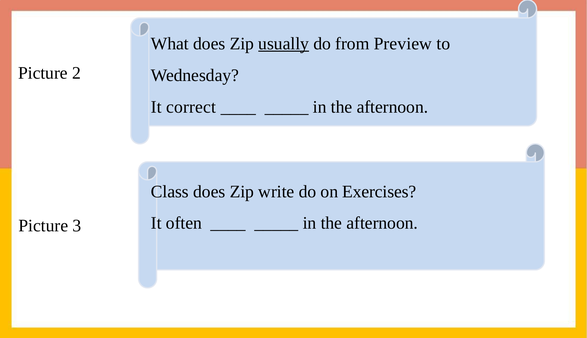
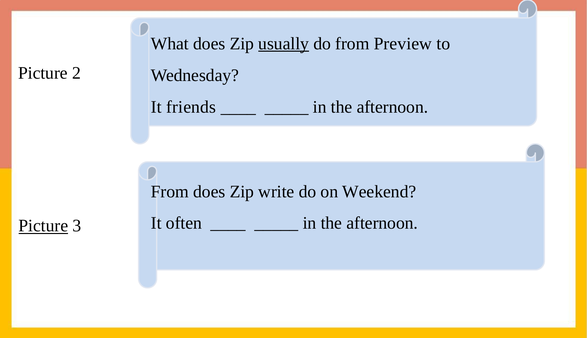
correct: correct -> friends (191, 107)
Class: Class -> From (170, 192)
Exercises: Exercises -> Weekend (379, 192)
Picture underline: none -> present (43, 226)
